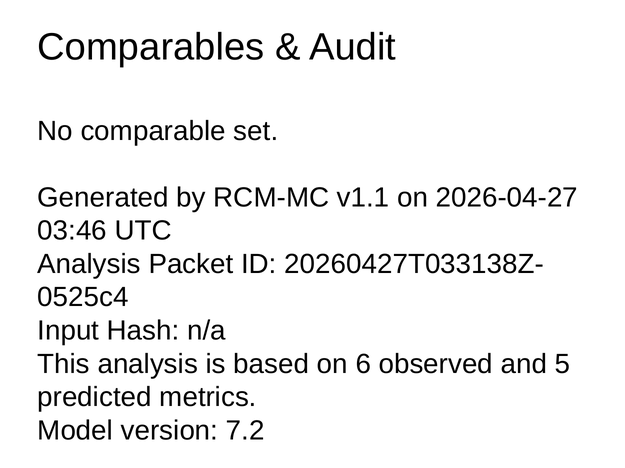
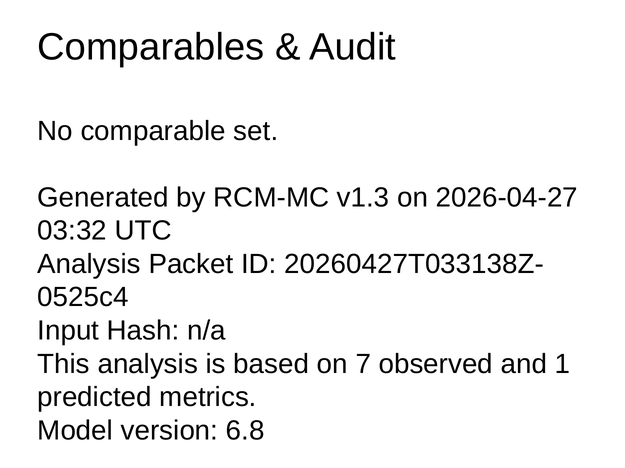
v1.1: v1.1 -> v1.3 (363, 198)
03:46: 03:46 -> 03:32 (72, 231)
6: 6 -> 7 (363, 364)
5: 5 -> 1 (563, 364)
7.2: 7.2 -> 6.8 (245, 431)
